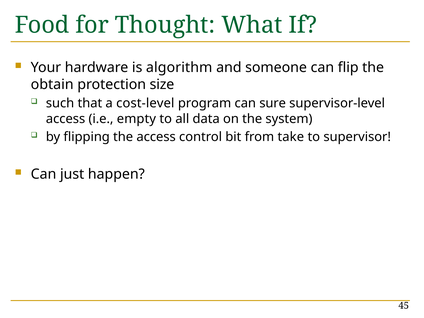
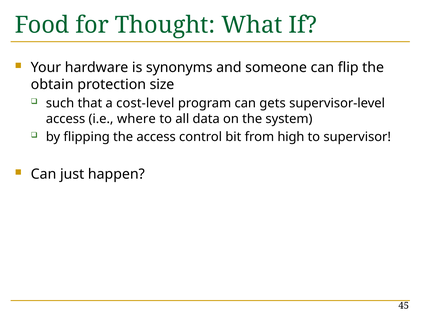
algorithm: algorithm -> synonyms (179, 68)
sure: sure -> gets (273, 103)
empty: empty -> where (136, 119)
take: take -> high (291, 137)
